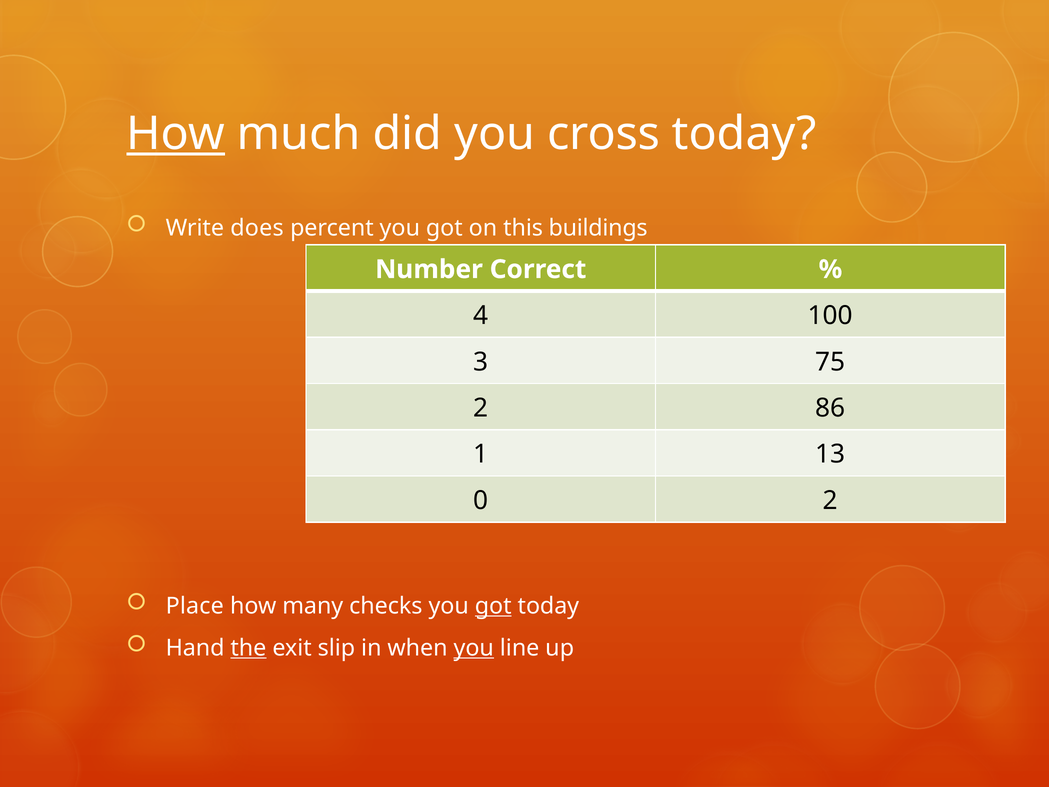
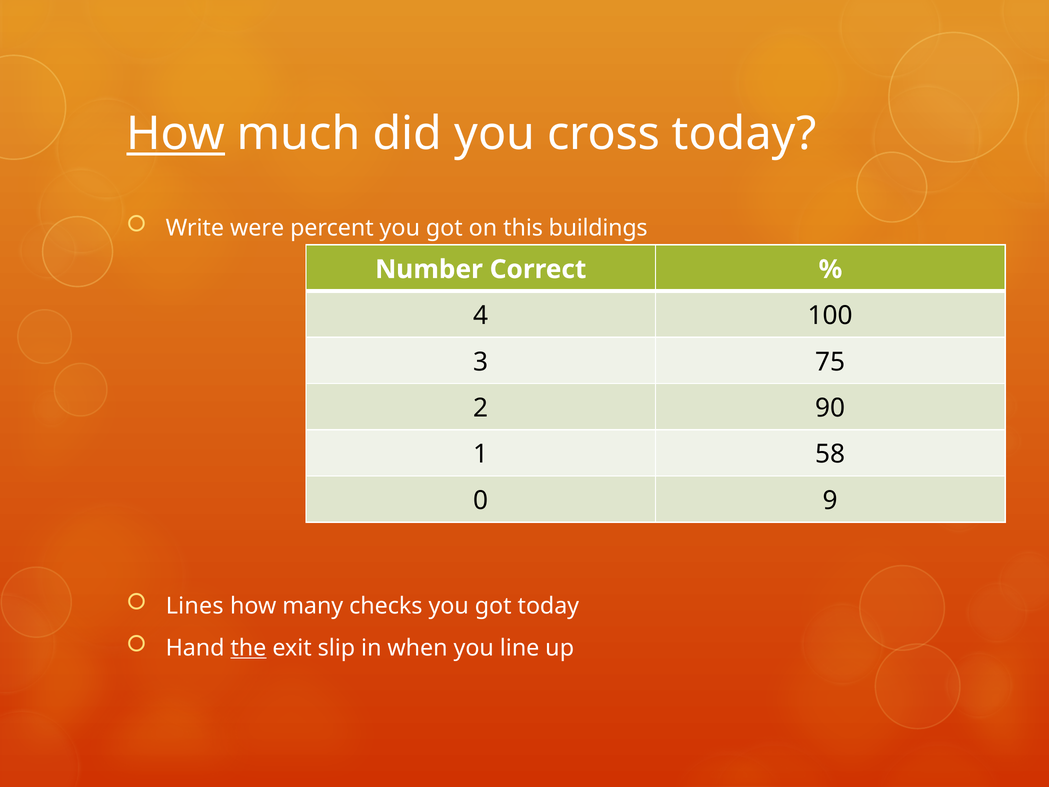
does: does -> were (257, 228)
86: 86 -> 90 (830, 408)
13: 13 -> 58 (830, 454)
0 2: 2 -> 9 (830, 500)
Place: Place -> Lines (195, 606)
got underline: present -> none (493, 606)
you underline: present -> none (474, 648)
